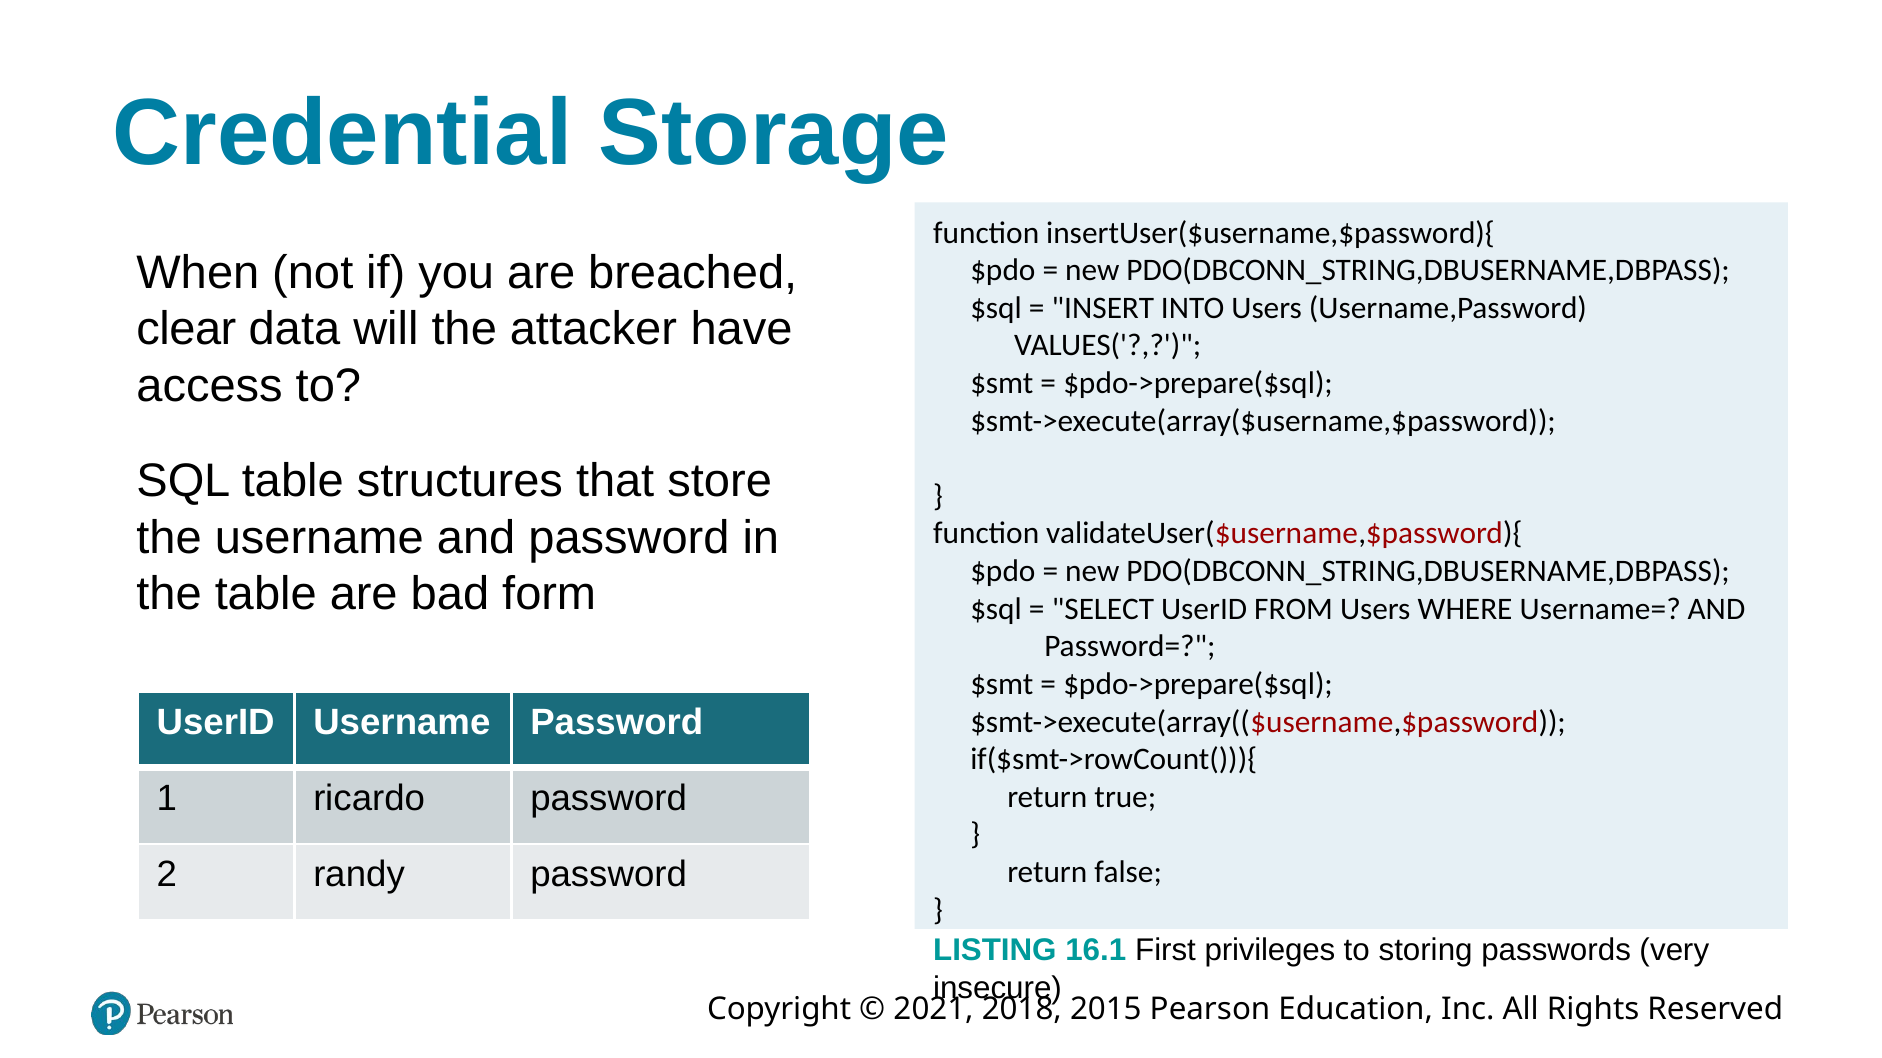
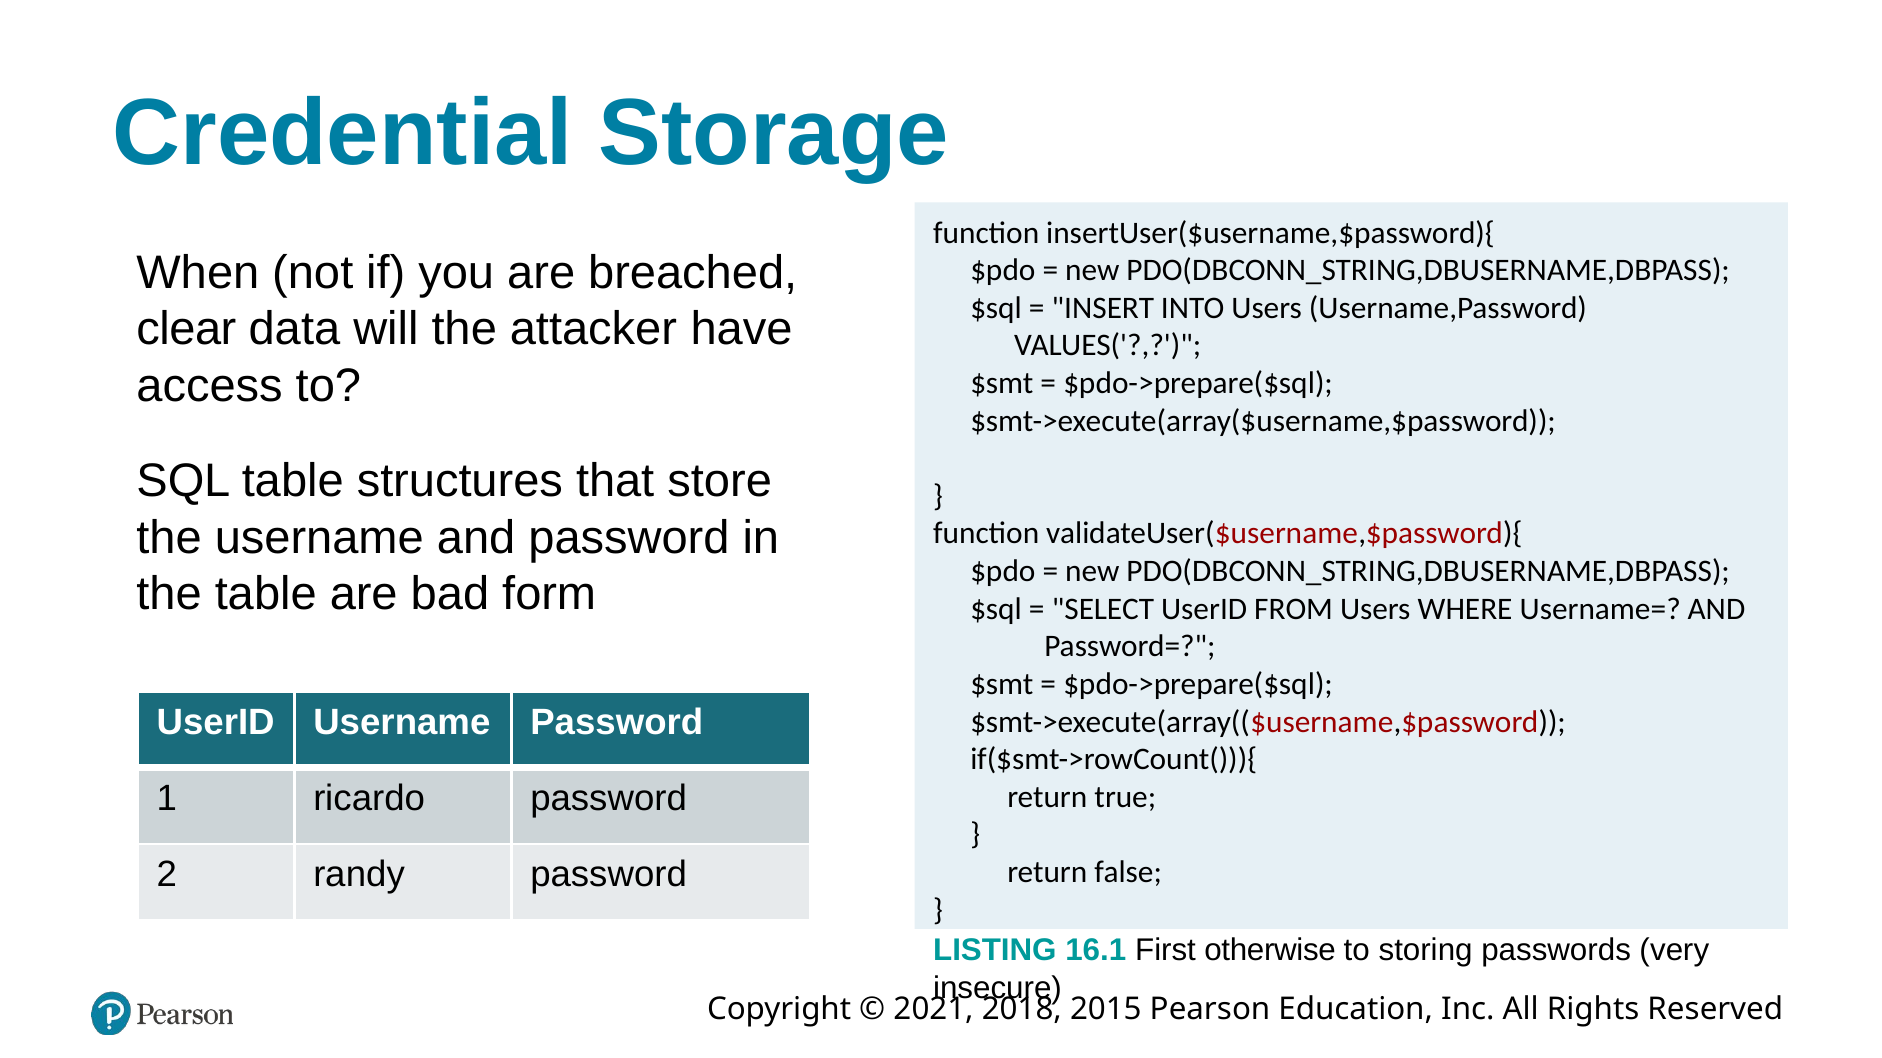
privileges: privileges -> otherwise (1270, 951)
